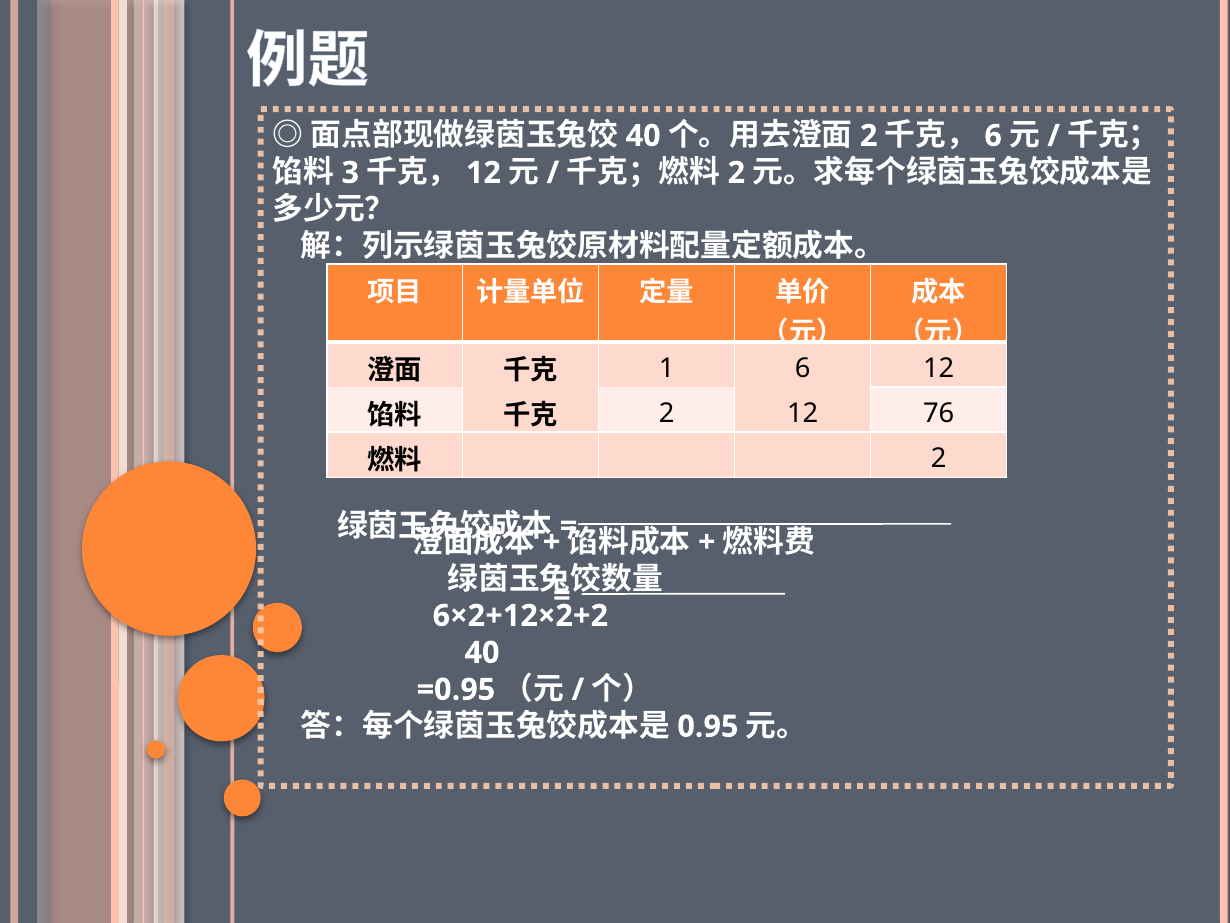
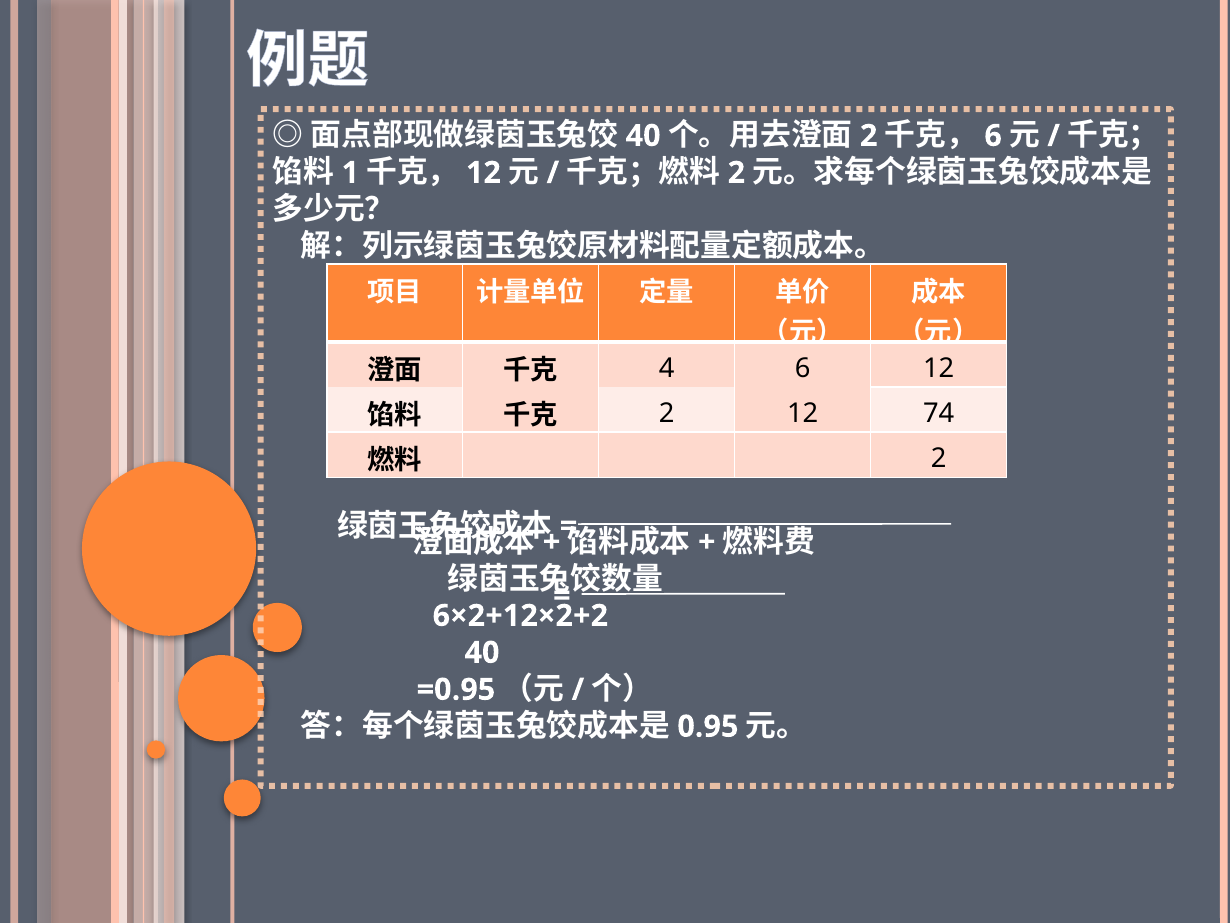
3: 3 -> 1 (350, 173)
1: 1 -> 4 (667, 368)
76: 76 -> 74 (939, 413)
